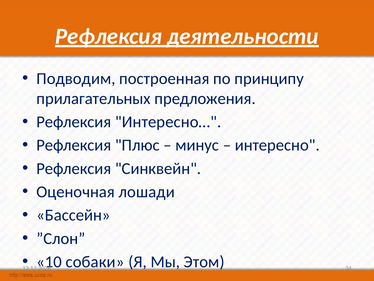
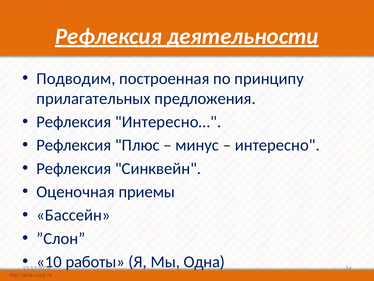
лошади: лошади -> приемы (147, 192)
собаки: собаки -> работы (95, 261)
Этом: Этом -> Одна (204, 261)
